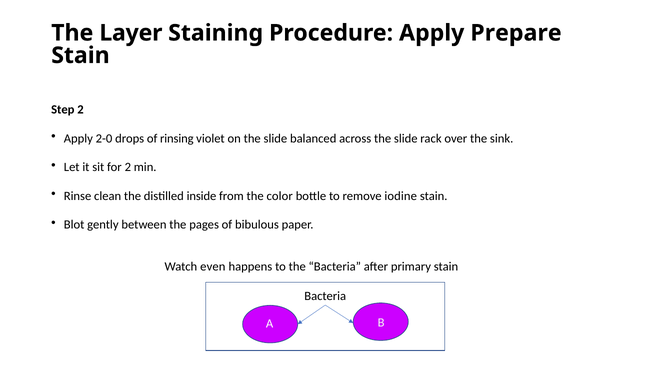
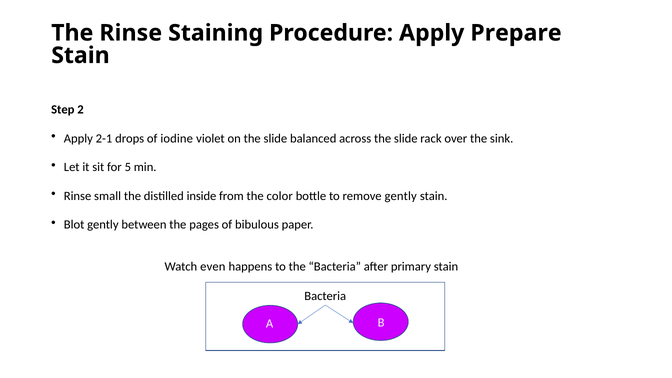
The Layer: Layer -> Rinse (131, 33)
2-0: 2-0 -> 2-1 (104, 138)
rinsing: rinsing -> iodine (177, 138)
for 2: 2 -> 5 (128, 167)
clean: clean -> small (108, 196)
remove iodine: iodine -> gently (401, 196)
